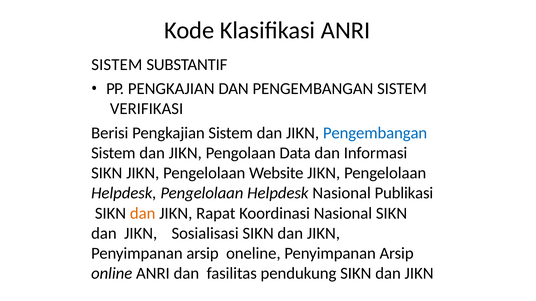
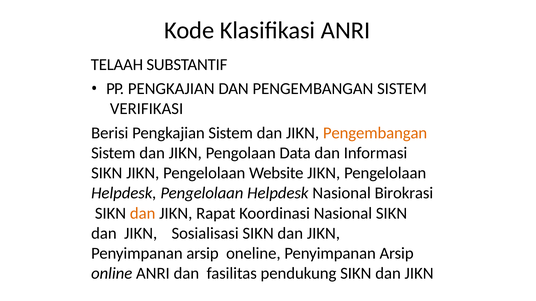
SISTEM: SISTEM -> TELAAH (117, 65)
Pengembangan colour: blue -> orange (375, 133)
Publikasi: Publikasi -> Birokrasi (404, 193)
